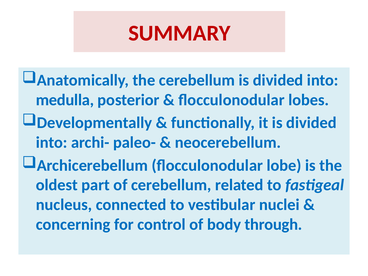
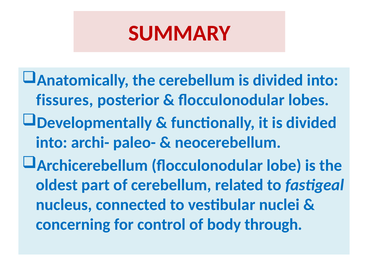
medulla: medulla -> fissures (65, 100)
